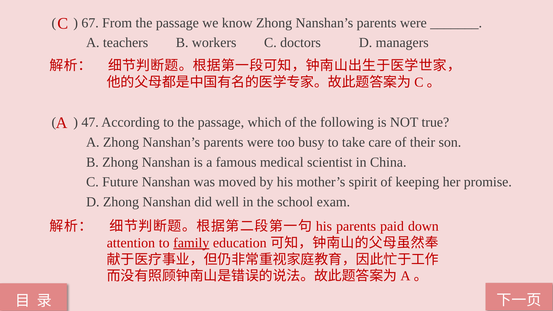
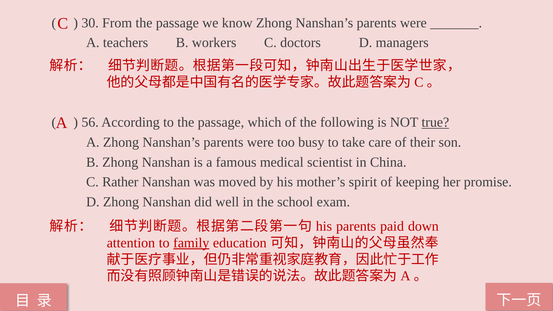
67: 67 -> 30 (90, 23)
47: 47 -> 56 (90, 122)
true underline: none -> present (435, 122)
Future: Future -> Rather (120, 182)
